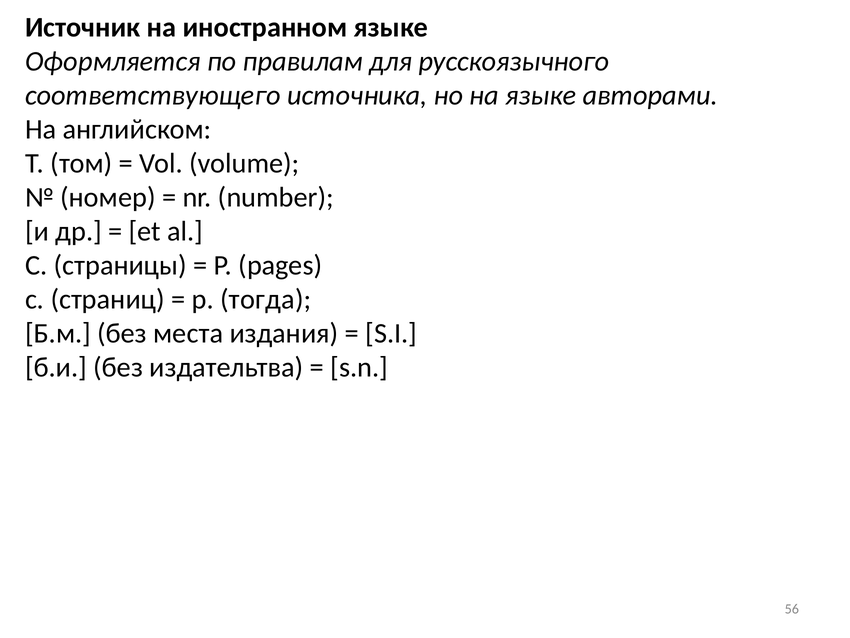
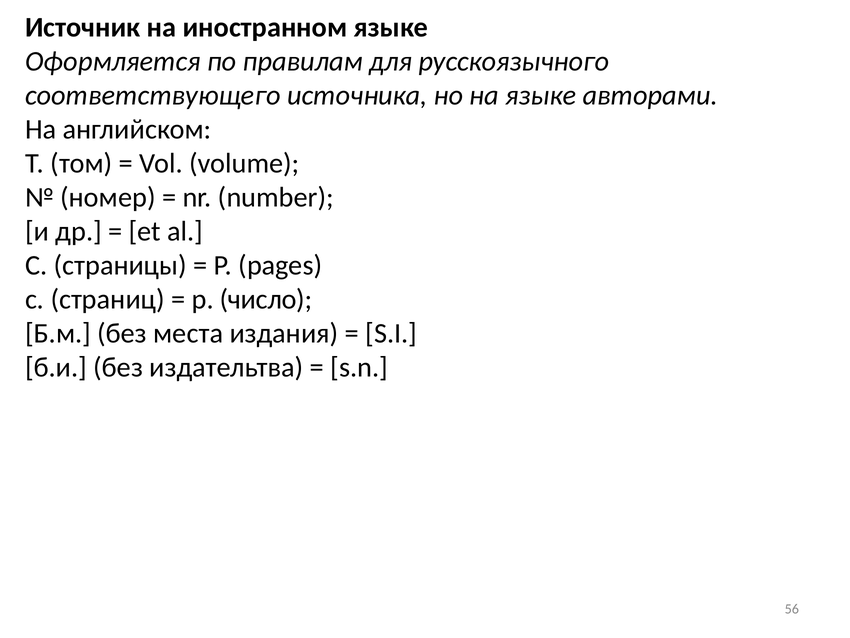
тогда: тогда -> число (266, 299)
